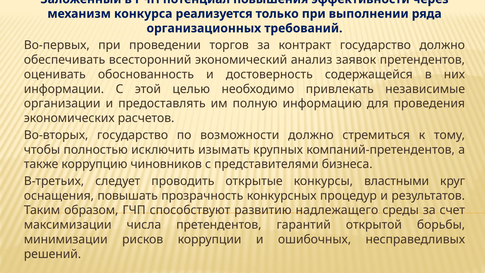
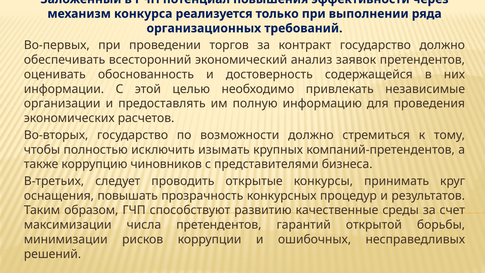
властными: властными -> принимать (397, 181)
надлежащего: надлежащего -> качественные (337, 210)
